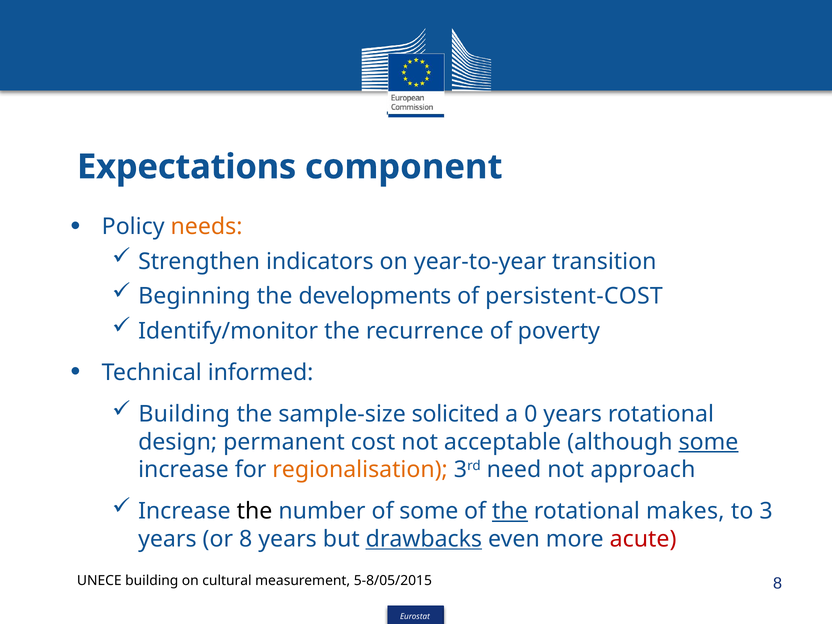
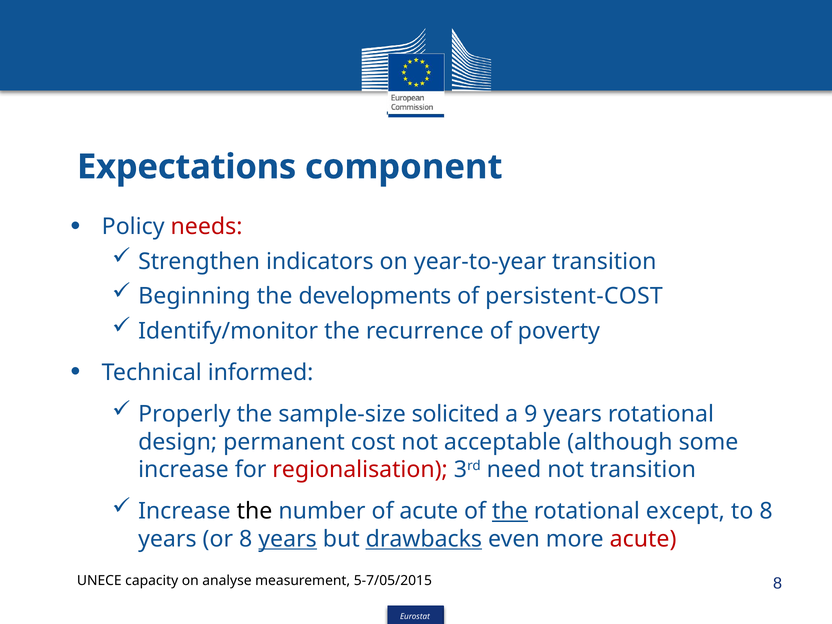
needs colour: orange -> red (207, 227)
Building: Building -> Properly (184, 414)
0: 0 -> 9 (531, 414)
some underline: present -> none (709, 442)
regionalisation colour: orange -> red (360, 470)
not approach: approach -> transition (643, 470)
of some: some -> acute (429, 511)
makes: makes -> except (685, 511)
to 3: 3 -> 8 (766, 511)
years underline: none -> present (288, 539)
UNECE building: building -> capacity (152, 581)
cultural: cultural -> analyse (227, 581)
5-8/05/2015: 5-8/05/2015 -> 5-7/05/2015 (393, 581)
